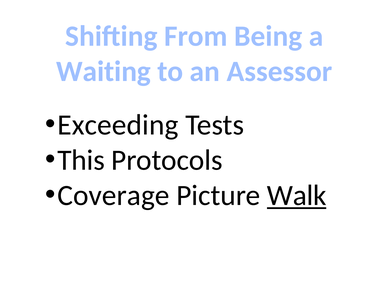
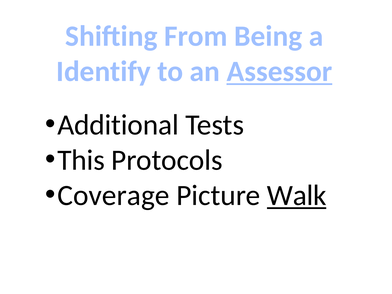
Waiting: Waiting -> Identify (103, 71)
Assessor underline: none -> present (279, 71)
Exceeding: Exceeding -> Additional (118, 125)
